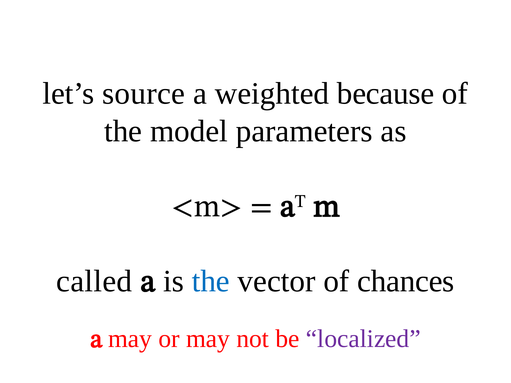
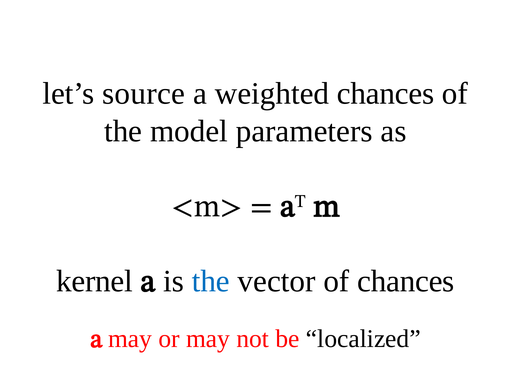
weighted because: because -> chances (386, 94)
called: called -> kernel (94, 281)
localized colour: purple -> black (363, 339)
